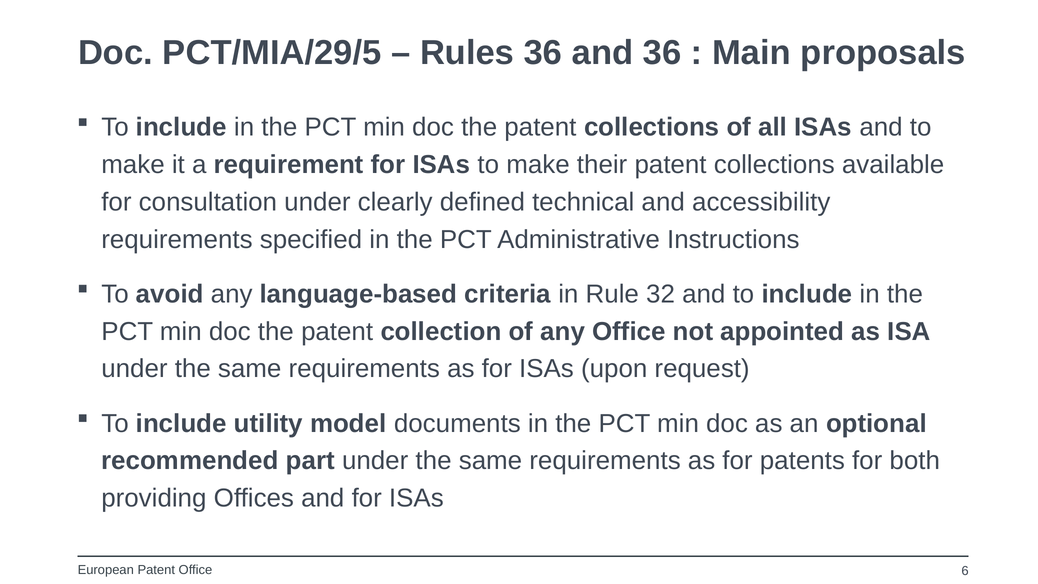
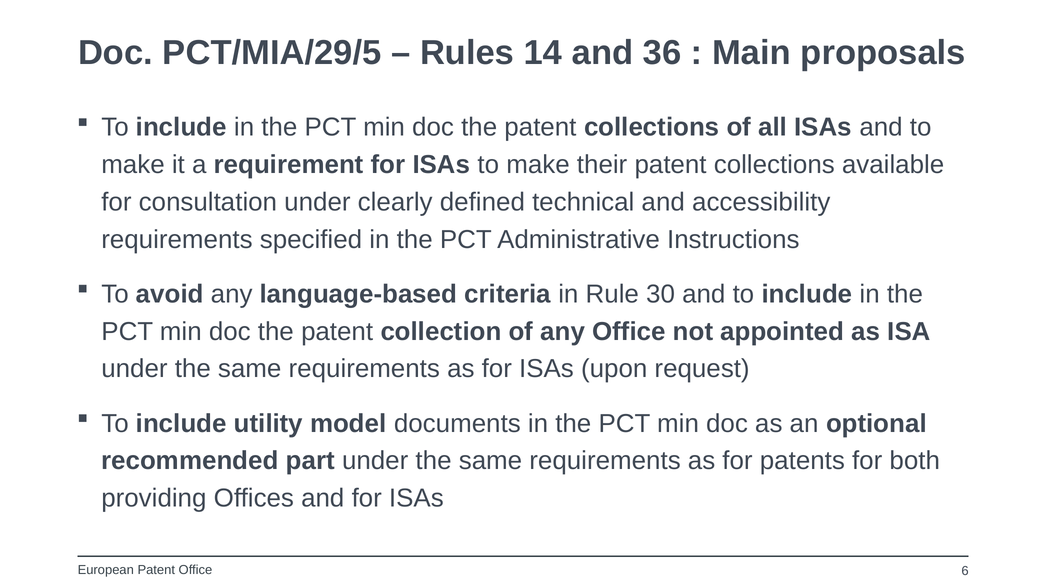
Rules 36: 36 -> 14 (543, 53)
32: 32 -> 30 (661, 294)
